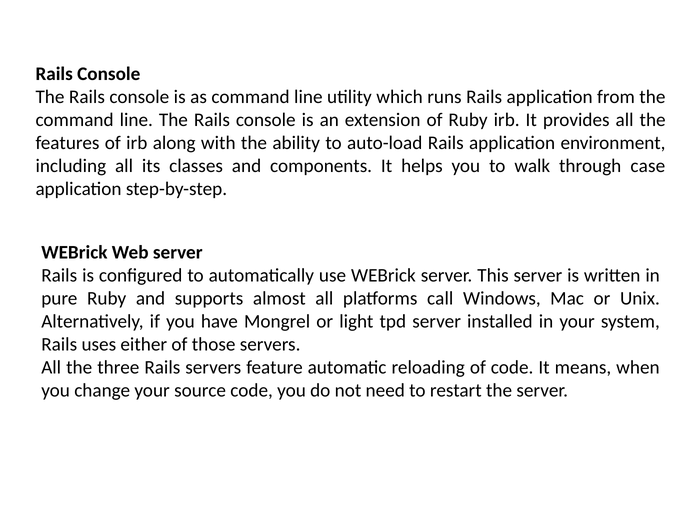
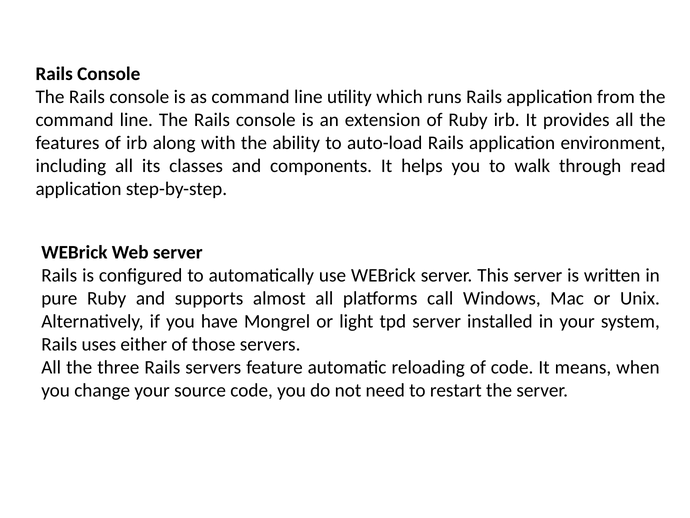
case: case -> read (648, 166)
